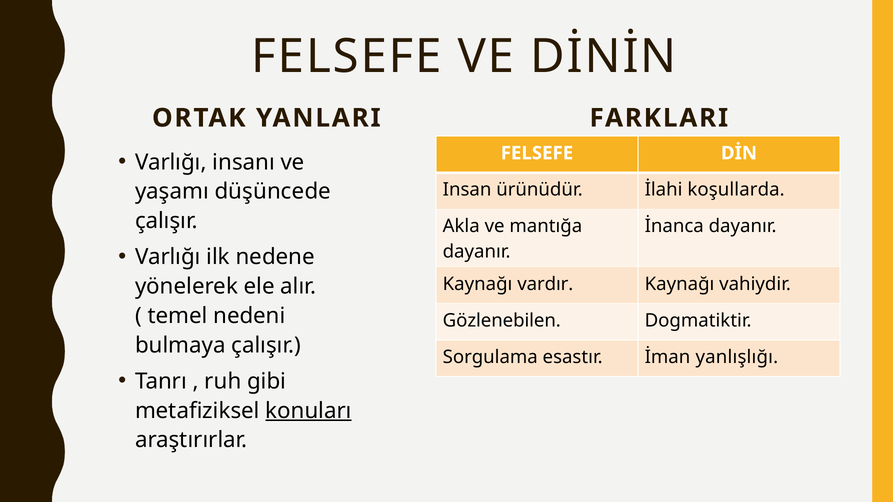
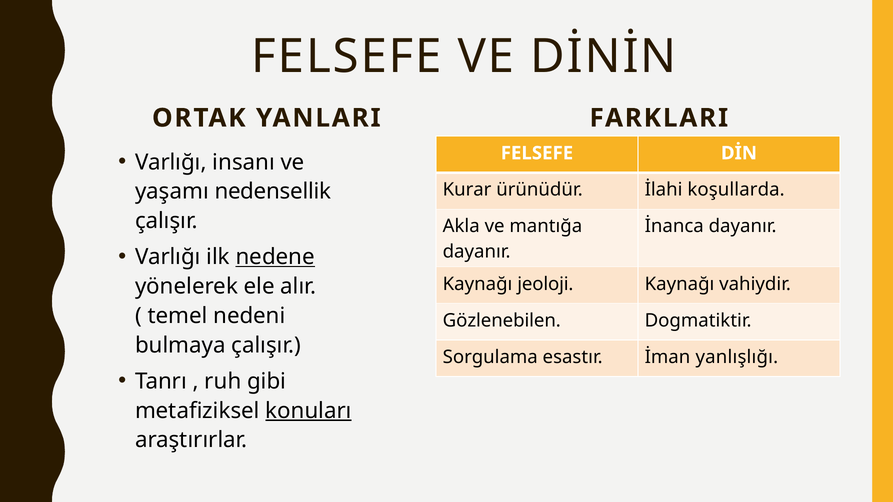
Insan: Insan -> Kurar (467, 190)
düşüncede: düşüncede -> nedensellik (273, 192)
nedene underline: none -> present (275, 257)
vardır: vardır -> jeoloji (545, 284)
